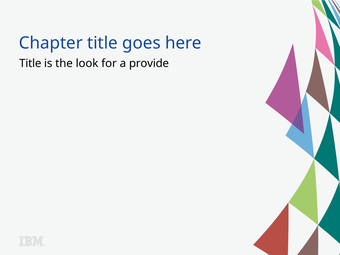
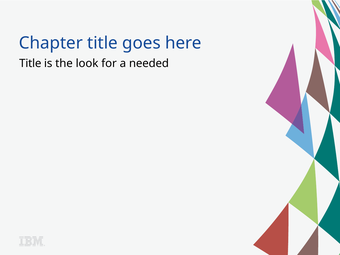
provide: provide -> needed (149, 63)
